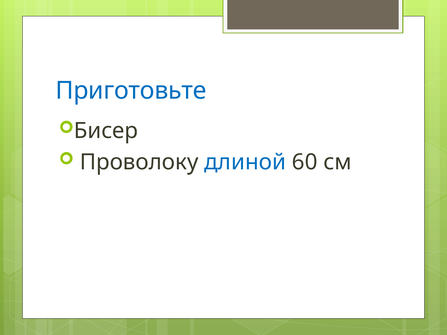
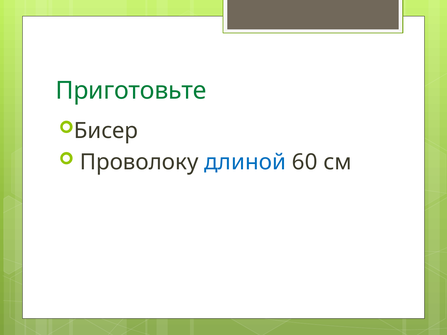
Приготовьте colour: blue -> green (131, 91)
